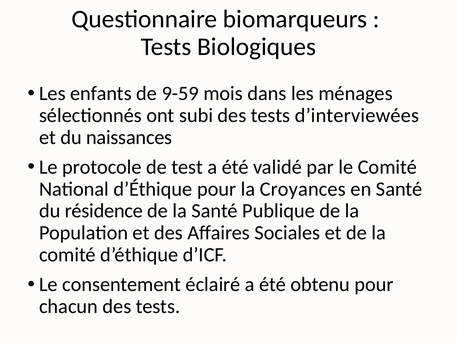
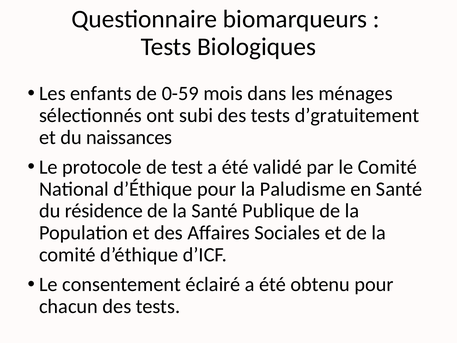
9-59: 9-59 -> 0-59 (180, 93)
d’interviewées: d’interviewées -> d’gratuitement (357, 115)
Croyances: Croyances -> Paludisme (303, 189)
